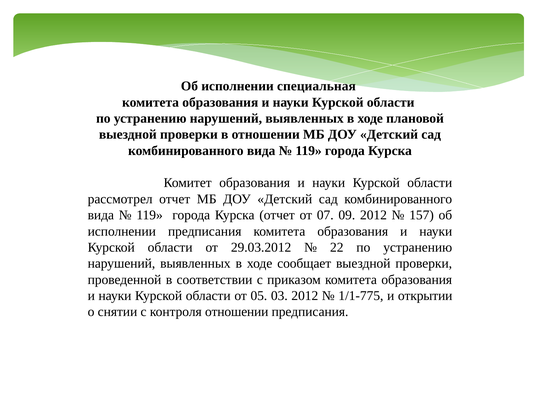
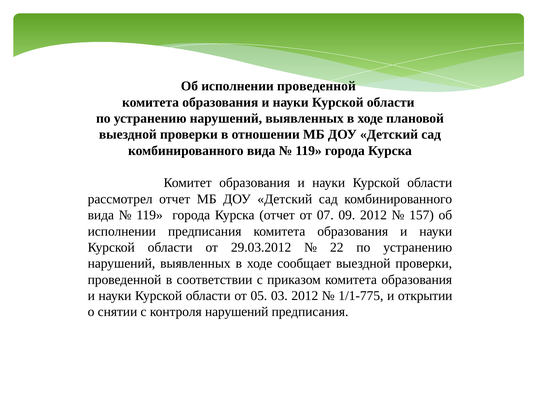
исполнении специальная: специальная -> проведенной (316, 86)
контроля отношении: отношении -> нарушений (237, 312)
